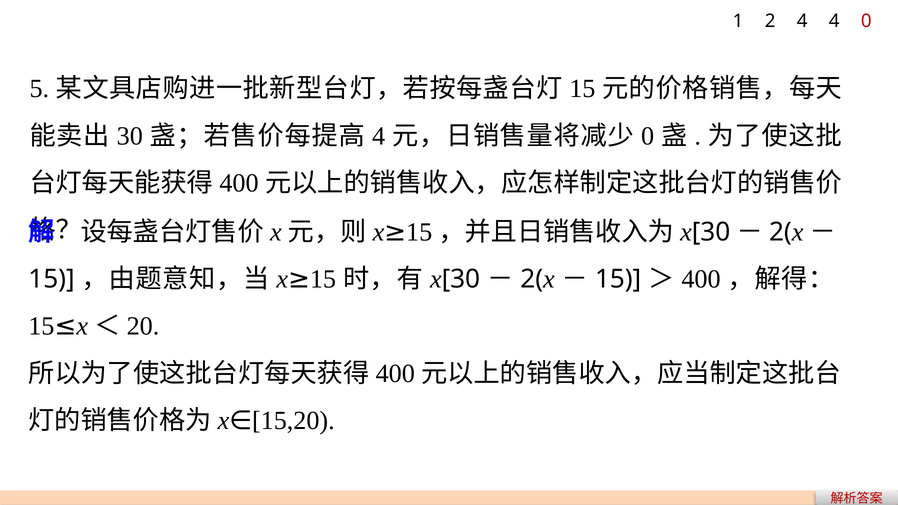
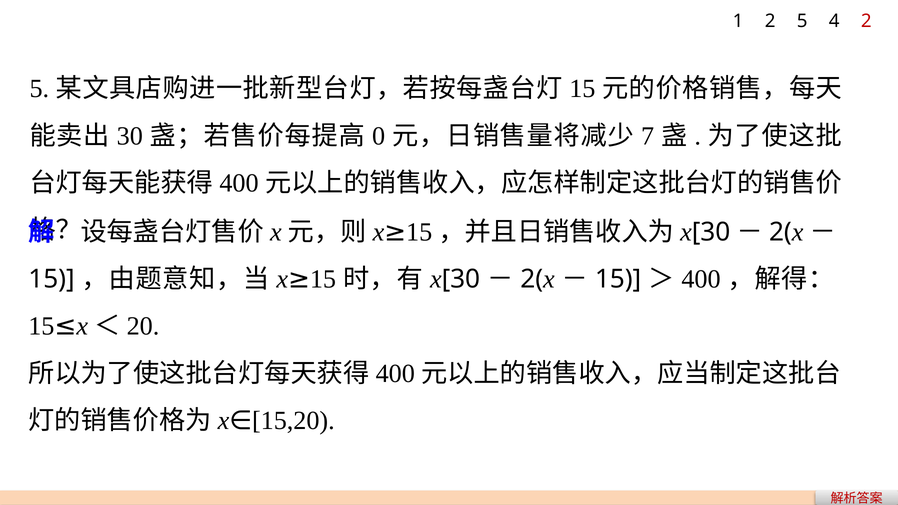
2 4: 4 -> 5 (802, 21)
4 0: 0 -> 2 (866, 21)
4: 4 -> 0 (379, 136)
0: 0 -> 7 (648, 136)
